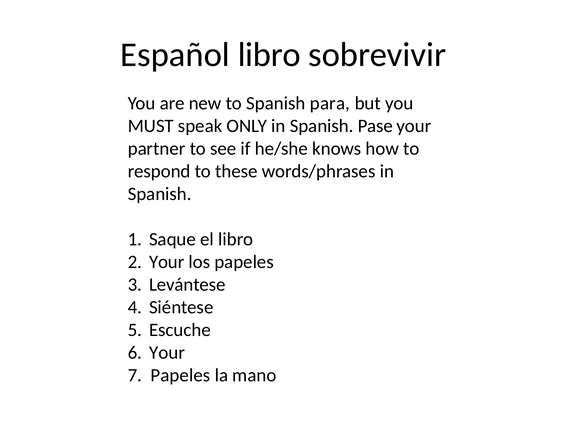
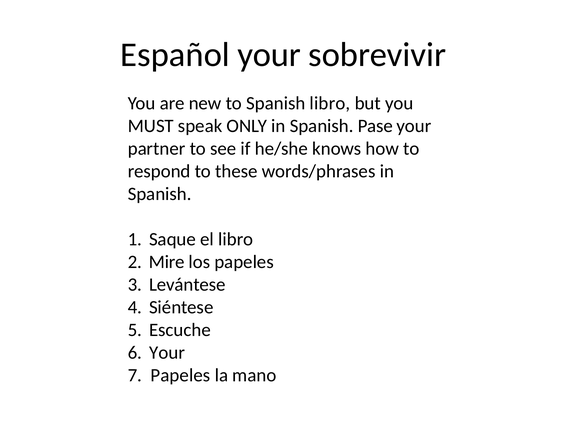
Español libro: libro -> your (269, 55)
Spanish para: para -> libro (330, 103)
Your: Your -> Mire (167, 262)
